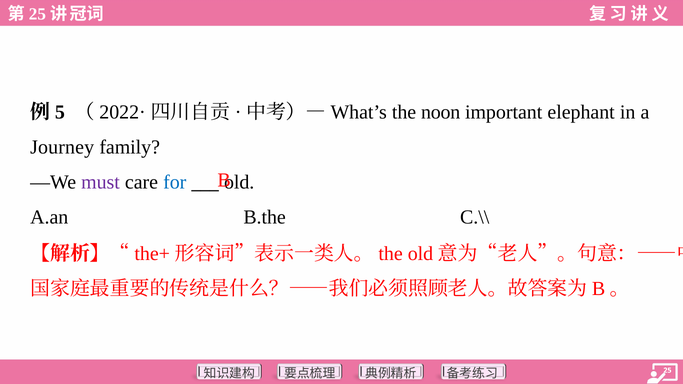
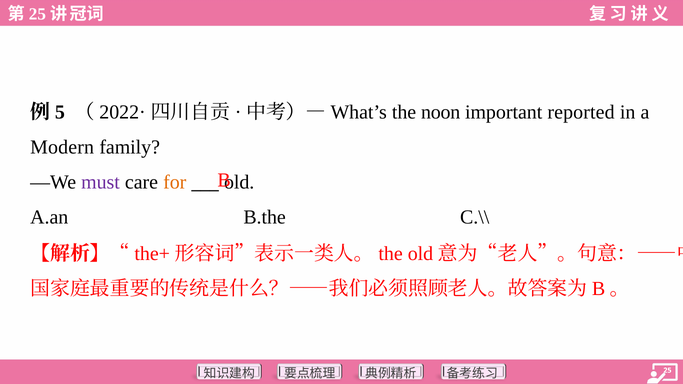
elephant: elephant -> reported (581, 112)
Journey: Journey -> Modern (62, 147)
for colour: blue -> orange (175, 182)
